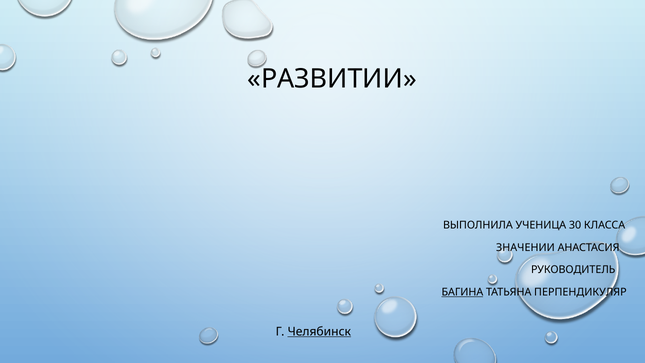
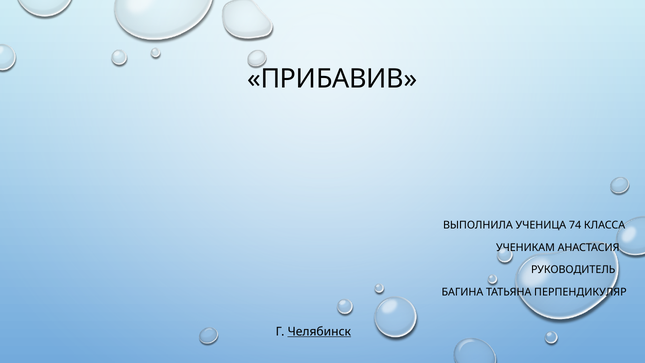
РАЗВИТИИ: РАЗВИТИИ -> ПРИБАВИВ (332, 79)
30: 30 -> 74 (575, 225)
ЗНАЧЕНИИ: ЗНАЧЕНИИ -> УЧЕНИКАМ (526, 247)
БАГИНА underline: present -> none (462, 292)
